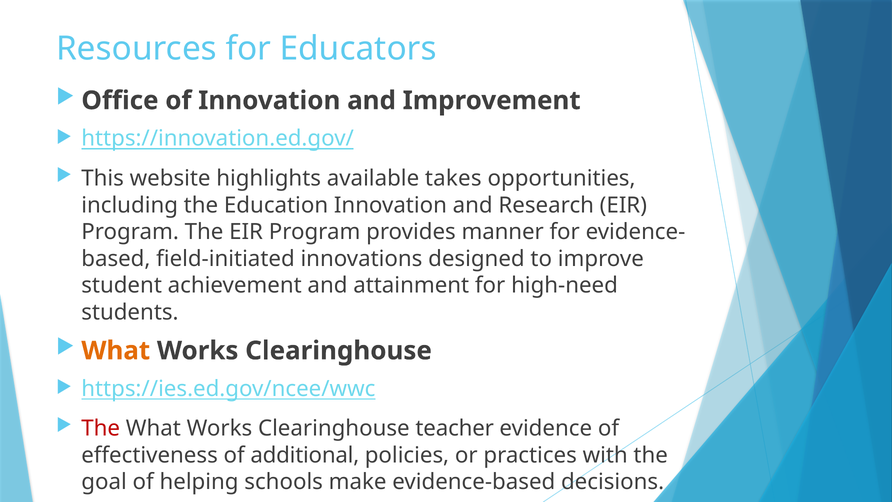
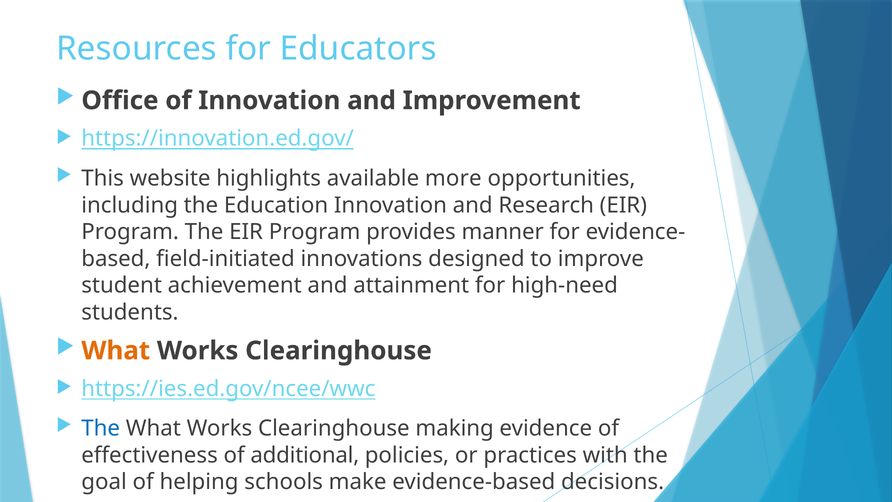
takes: takes -> more (453, 178)
The colour: red -> blue (101, 428)
teacher: teacher -> making (455, 428)
